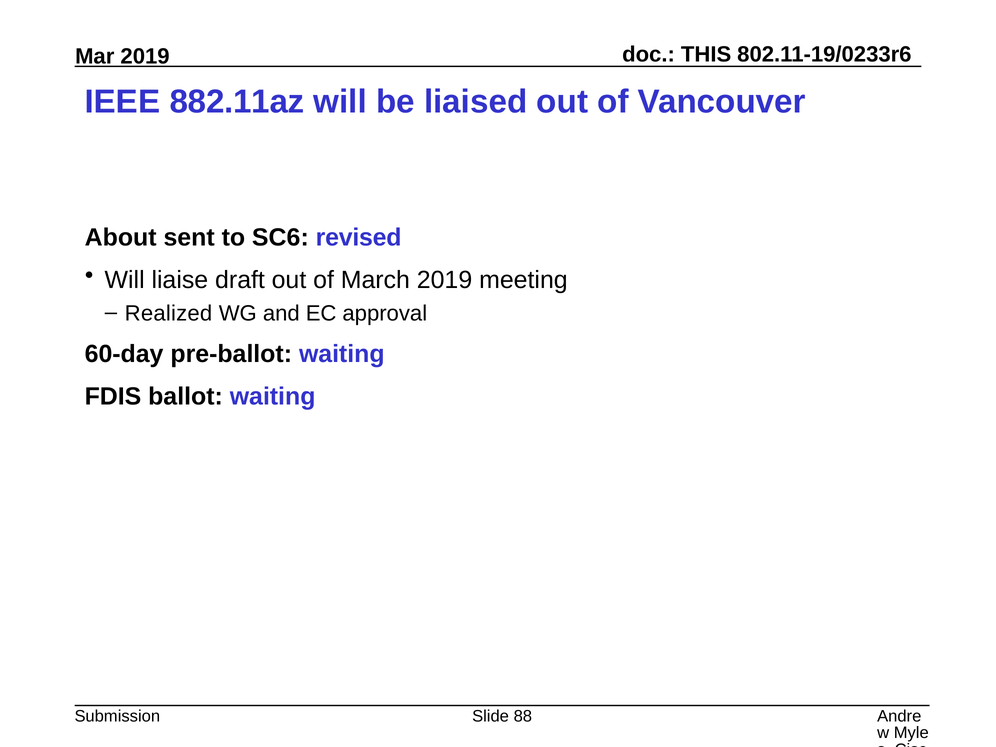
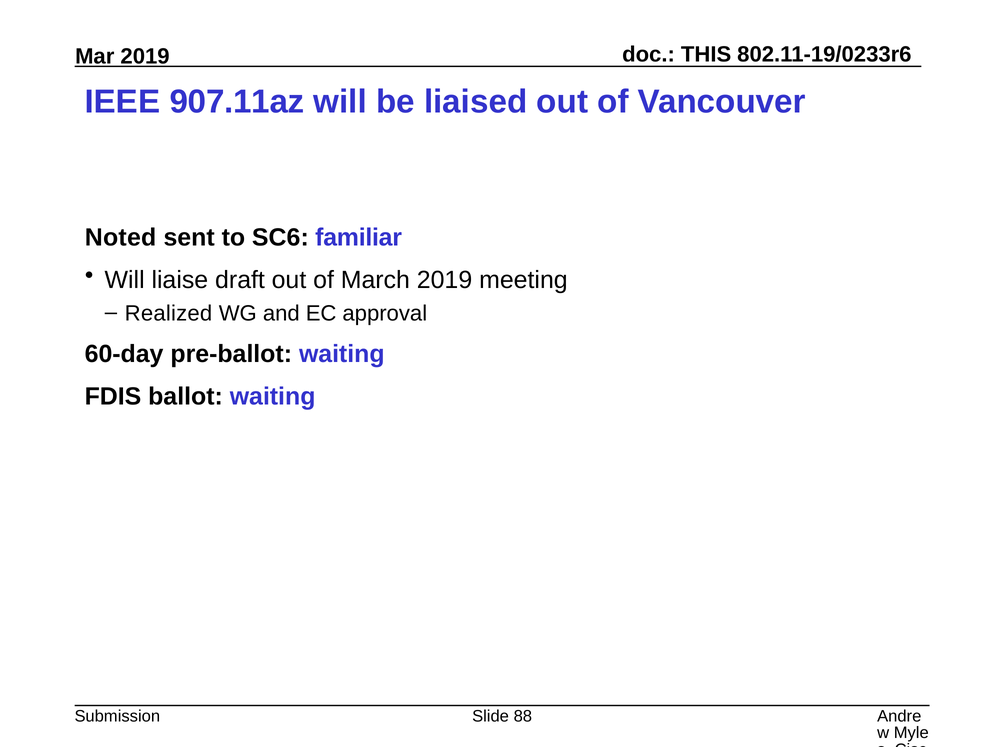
882.11az: 882.11az -> 907.11az (237, 102)
About: About -> Noted (121, 237)
revised: revised -> familiar (359, 237)
